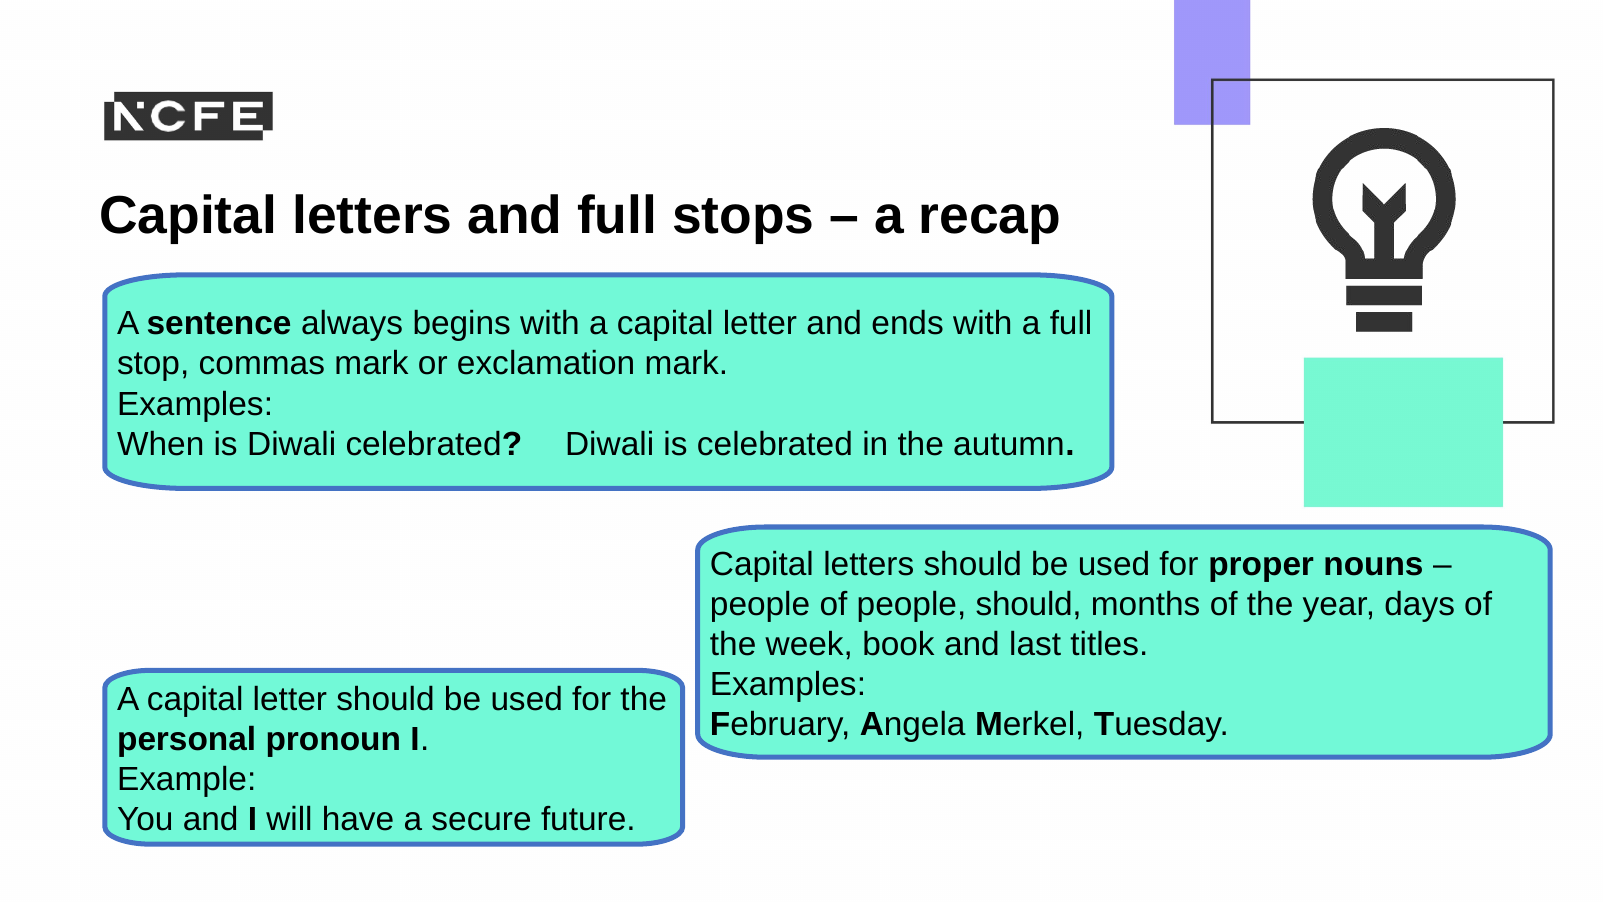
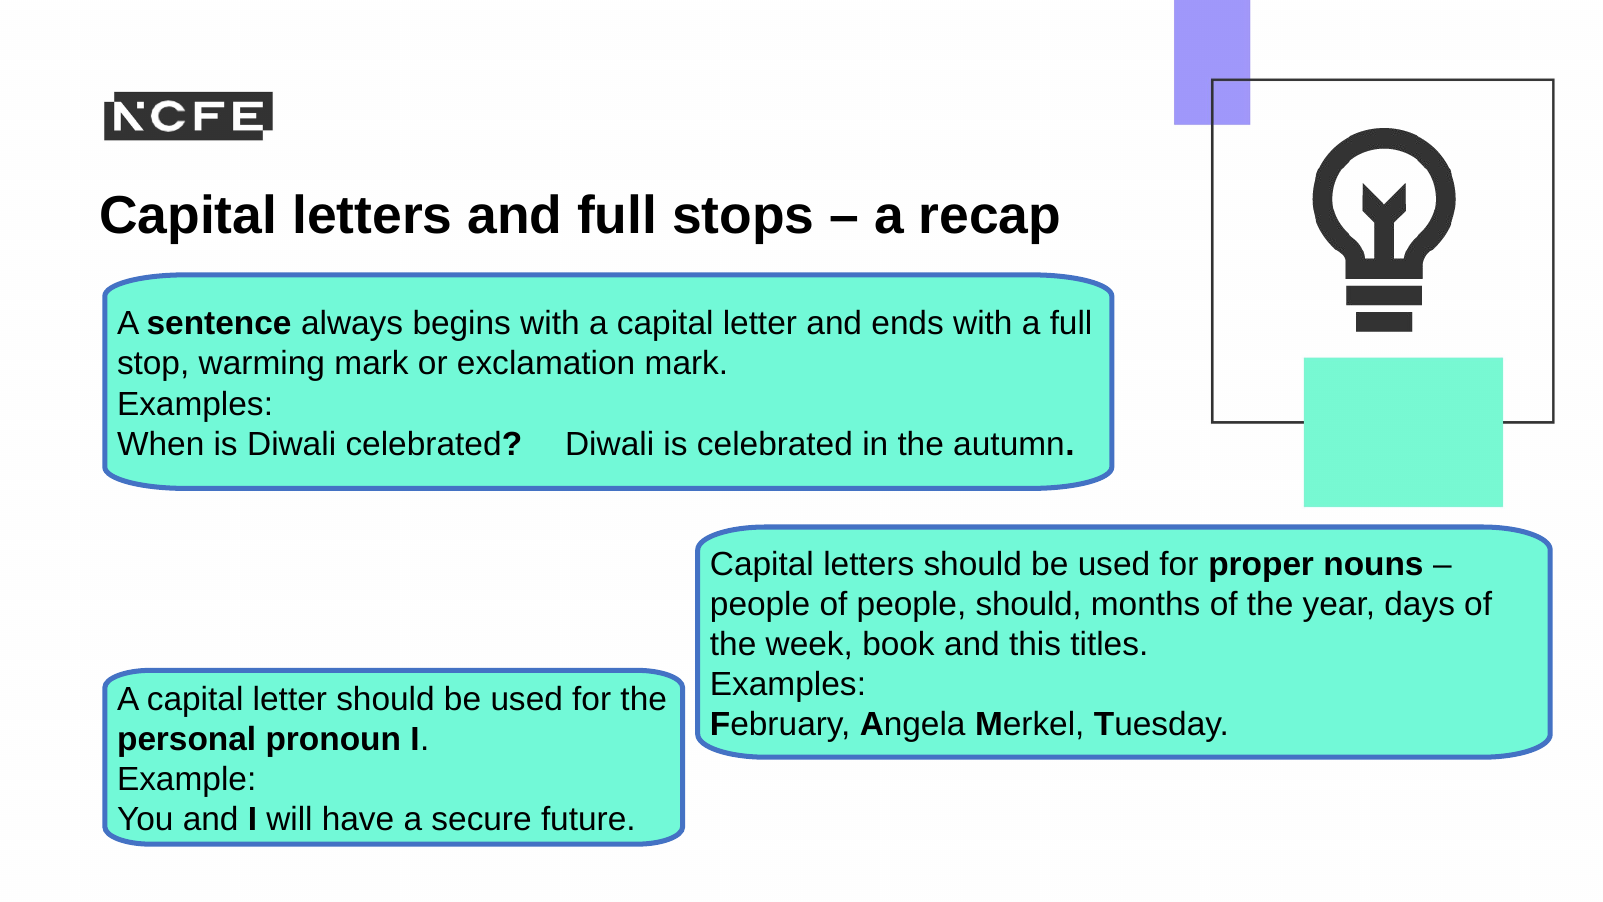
commas: commas -> warming (262, 364)
last: last -> this (1035, 644)
